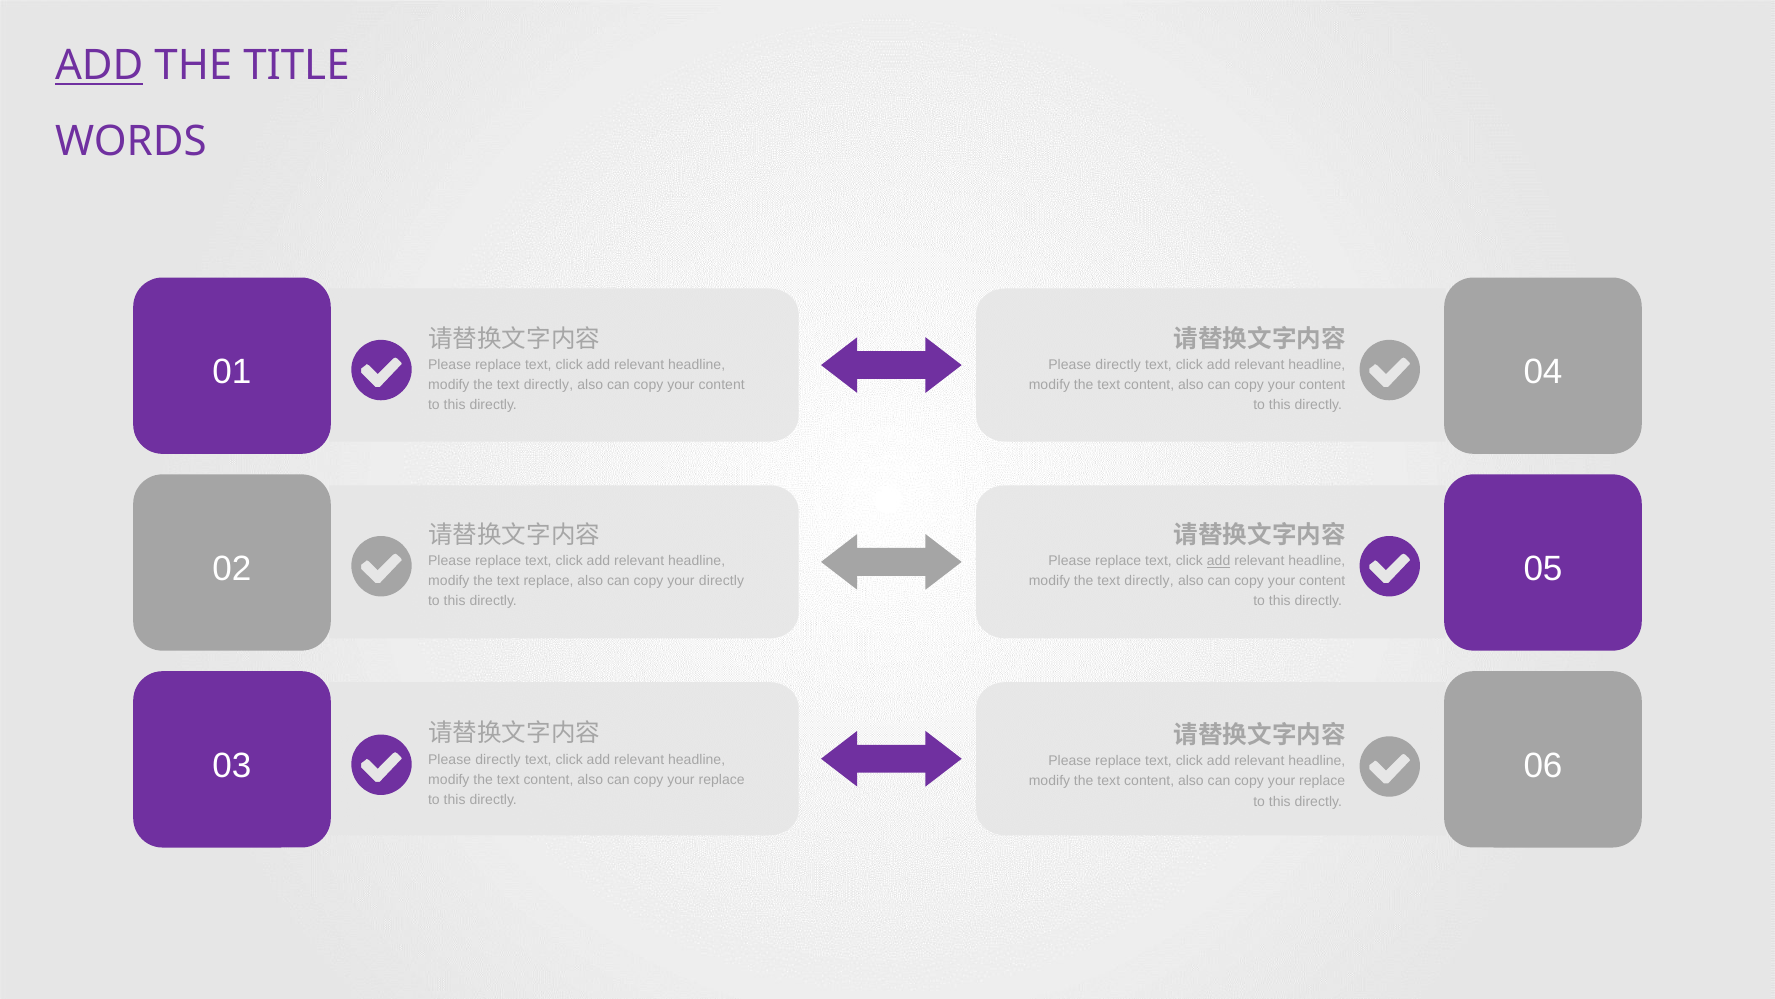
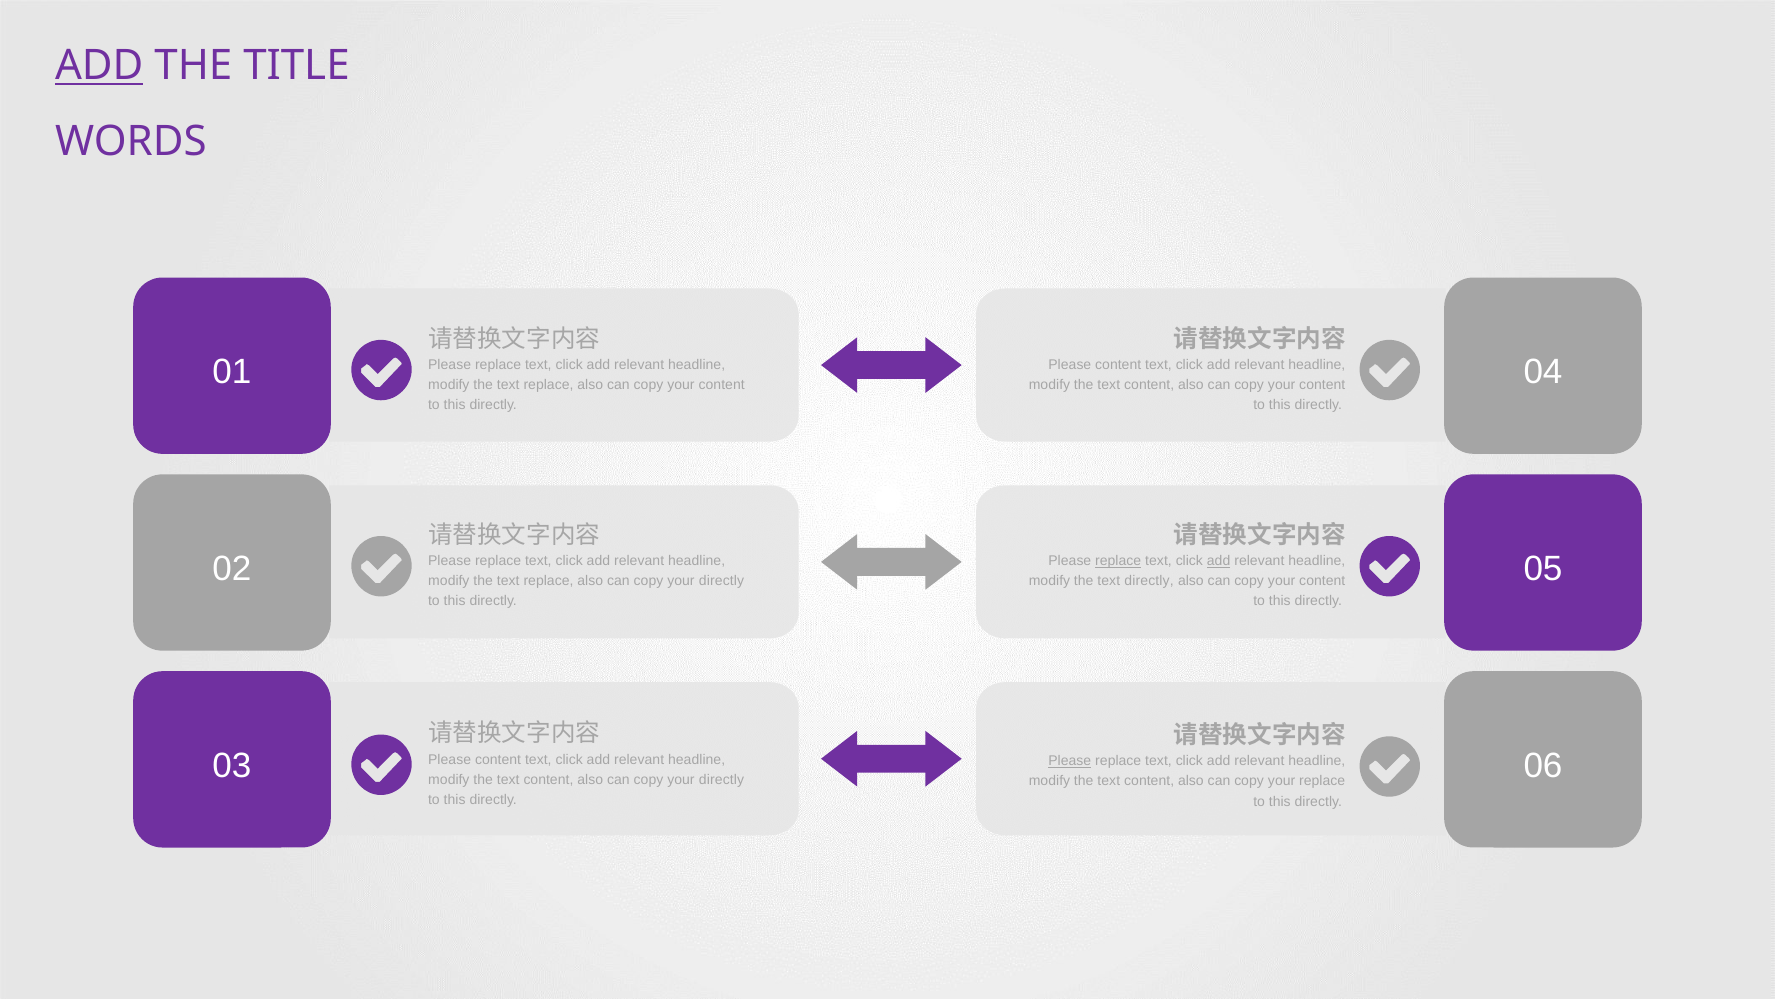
directly: directly -> content (1118, 365)
directly: directly -> replace (549, 385)
replace underline: none -> present (1118, 561)
directly: directly -> content (498, 759)
Please underline: none -> present (1070, 761)
replace: replace -> directly (722, 779)
